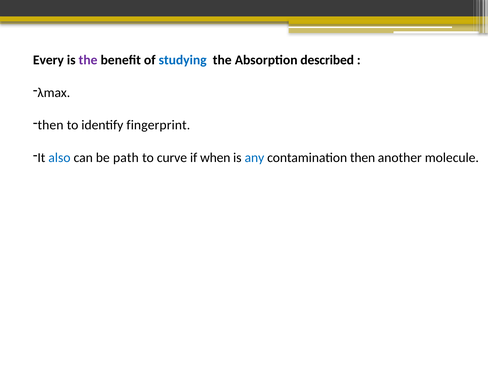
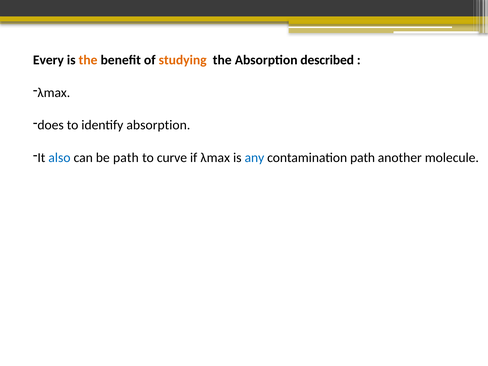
the colour: purple -> orange (88, 60)
studying colour: blue -> orange (183, 60)
then: then -> does (51, 125)
identify fingerprint: fingerprint -> absorption (158, 125)
if when: when -> λmax (215, 158)
contamination then: then -> path (363, 158)
